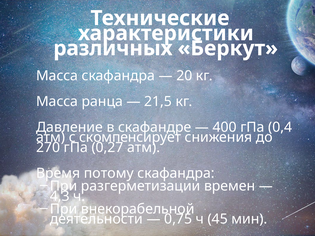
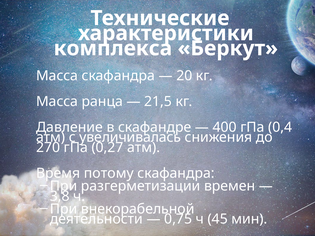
различных: различных -> комплекса (113, 48)
скомпенсирует: скомпенсирует -> увеличивалась (130, 138)
4,3: 4,3 -> 3,8 (60, 196)
